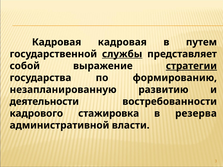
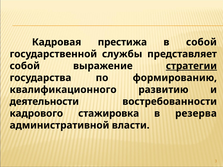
Кадровая кадровая: кадровая -> престижа (122, 42)
в путем: путем -> собой (201, 42)
службы underline: present -> none (122, 54)
незапланированную: незапланированную -> квалификационного (63, 90)
